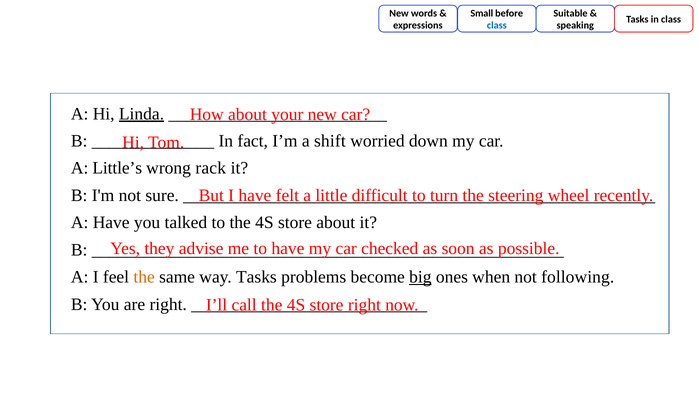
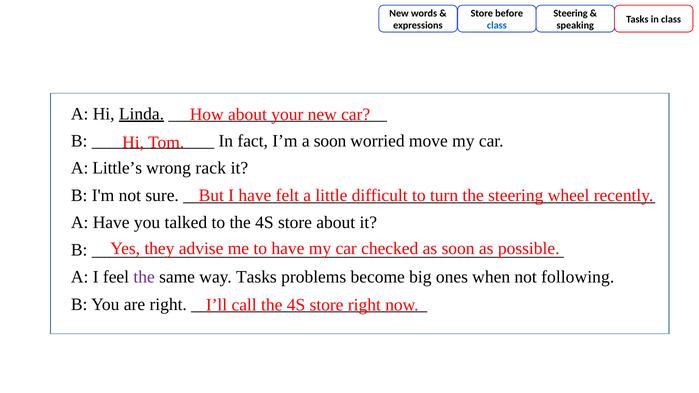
Small: Small -> Store (482, 13)
Suitable: Suitable -> Steering (571, 13)
a shift: shift -> soon (330, 141)
down: down -> move (428, 141)
the colour: orange -> purple (144, 277)
big underline: present -> none (420, 277)
